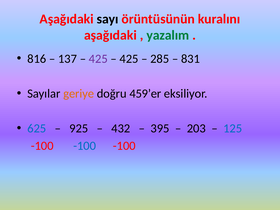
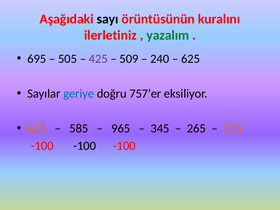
aşağıdaki: aşağıdaki -> ilerletiniz (110, 35)
816: 816 -> 695 (37, 59)
137: 137 -> 505 (67, 59)
425: 425 -> 509 (129, 59)
285: 285 -> 240 (160, 59)
831: 831 -> 625 (191, 59)
geriye colour: orange -> blue (79, 94)
459’er: 459’er -> 757’er (145, 94)
625 colour: blue -> orange (37, 128)
925: 925 -> 585 (79, 128)
432: 432 -> 965 (121, 128)
395: 395 -> 345 (160, 128)
203: 203 -> 265 (196, 128)
125 colour: blue -> orange (233, 128)
-100 colour: blue -> black (85, 146)
